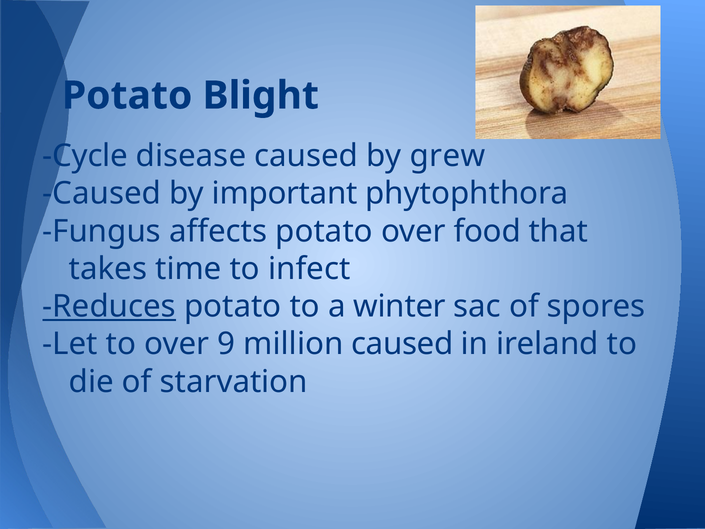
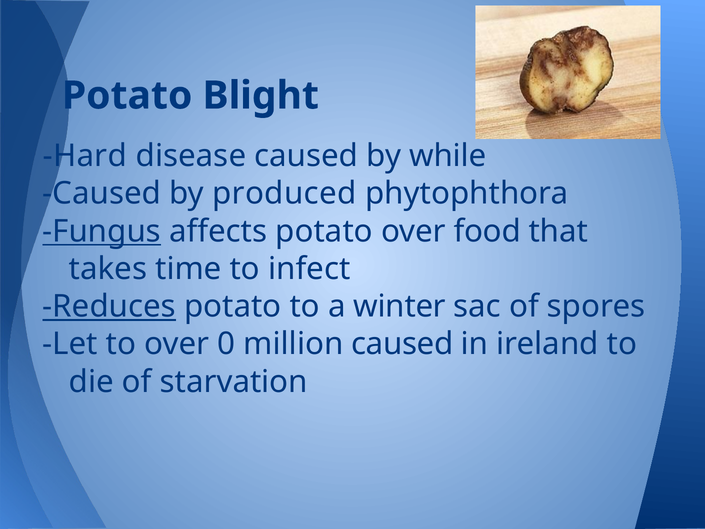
Cycle: Cycle -> Hard (85, 156)
grew: grew -> while (448, 156)
important: important -> produced (284, 194)
Fungus underline: none -> present (102, 231)
9: 9 -> 0 (226, 344)
